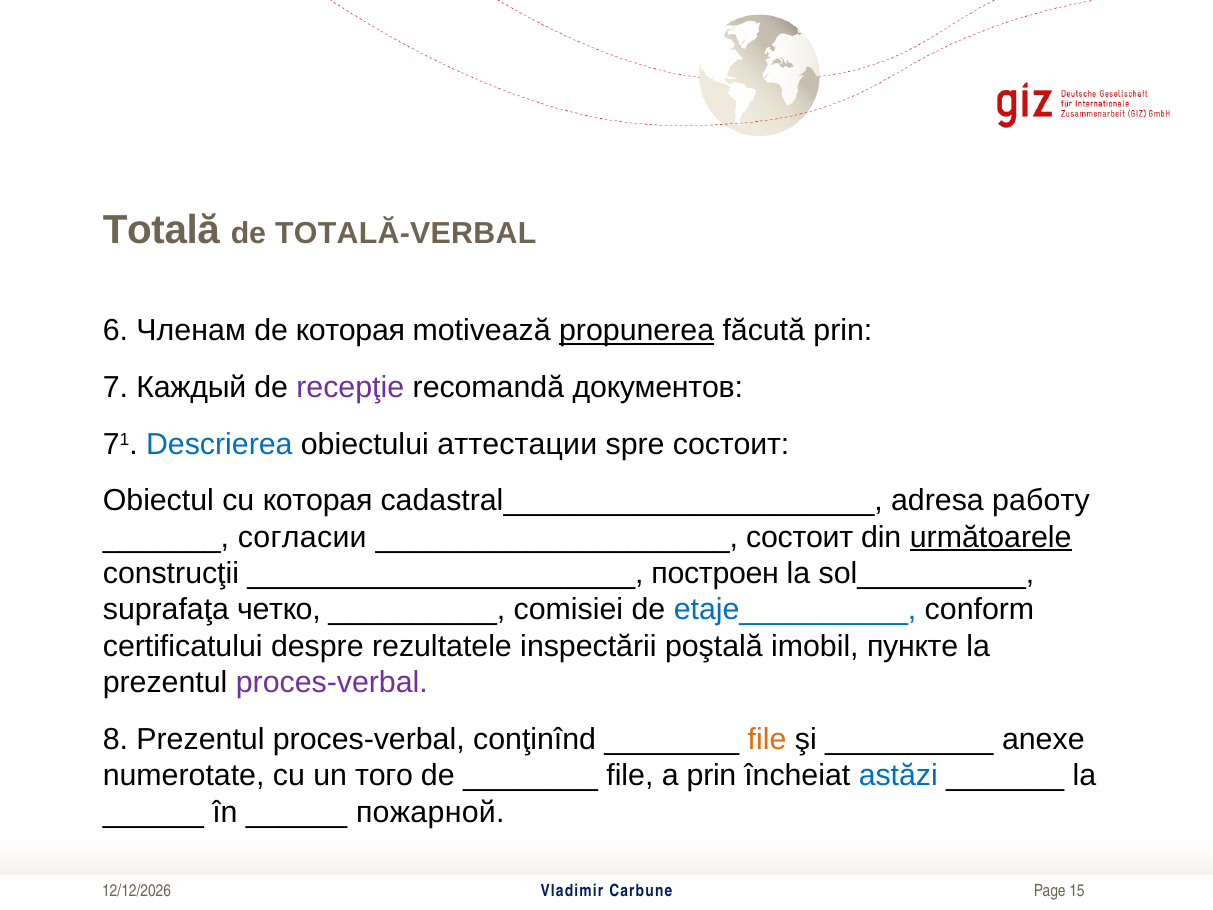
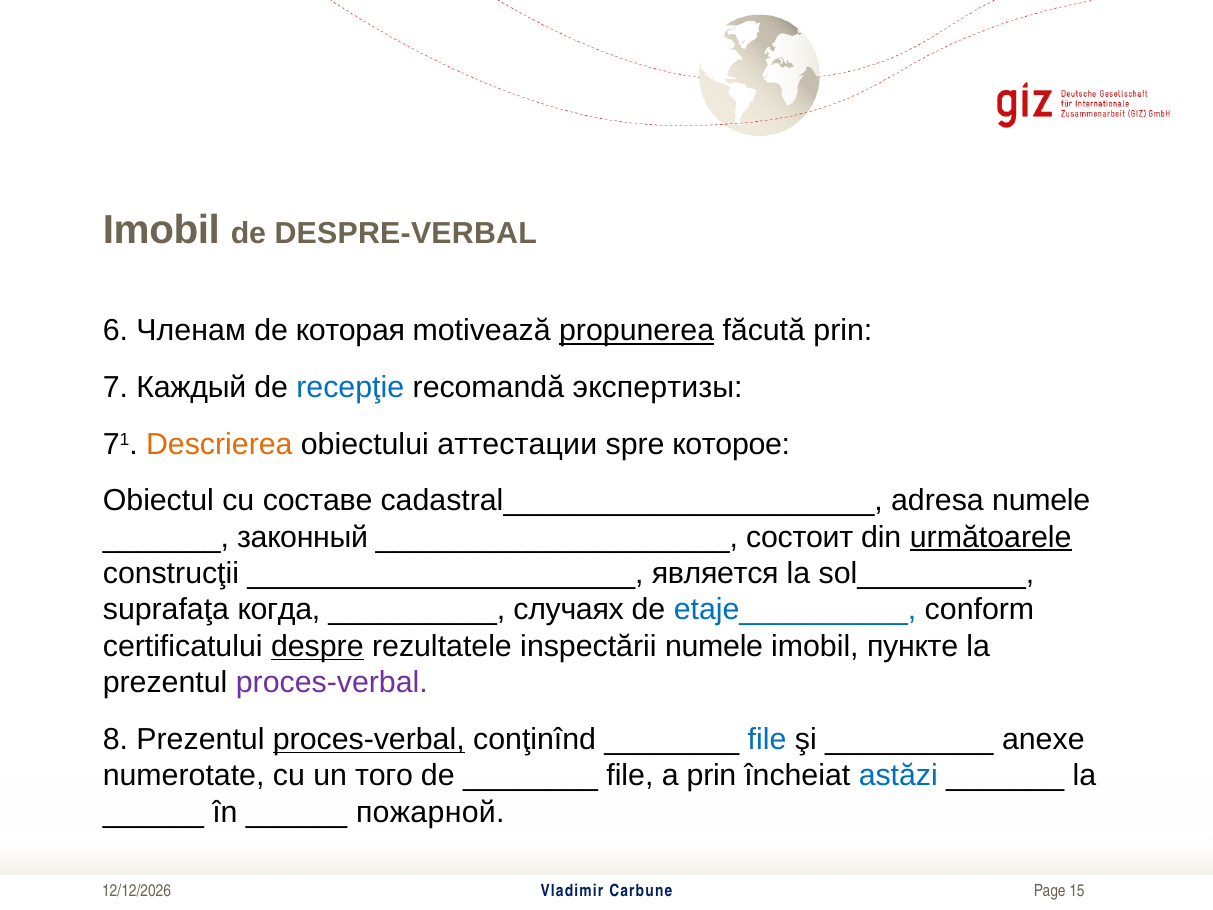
Totală: Totală -> Imobil (161, 230)
TOTALĂ-VERBAL: TOTALĂ-VERBAL -> DESPRE-VERBAL (406, 233)
recepţie colour: purple -> blue (350, 387)
документов: документов -> экспертизы (658, 387)
Descrierea colour: blue -> orange (219, 444)
spre состоит: состоит -> которое (731, 444)
cu которая: которая -> составе (318, 501)
adresa работу: работу -> numele (1041, 501)
согласии: согласии -> законный (303, 537)
построен: построен -> является (715, 573)
четко: четко -> когда (279, 610)
comisiei: comisiei -> случаях (569, 610)
despre underline: none -> present (317, 646)
inspectării poştală: poştală -> numele (714, 646)
proces-verbal underline: none -> present (369, 739)
file colour: orange -> blue (767, 739)
